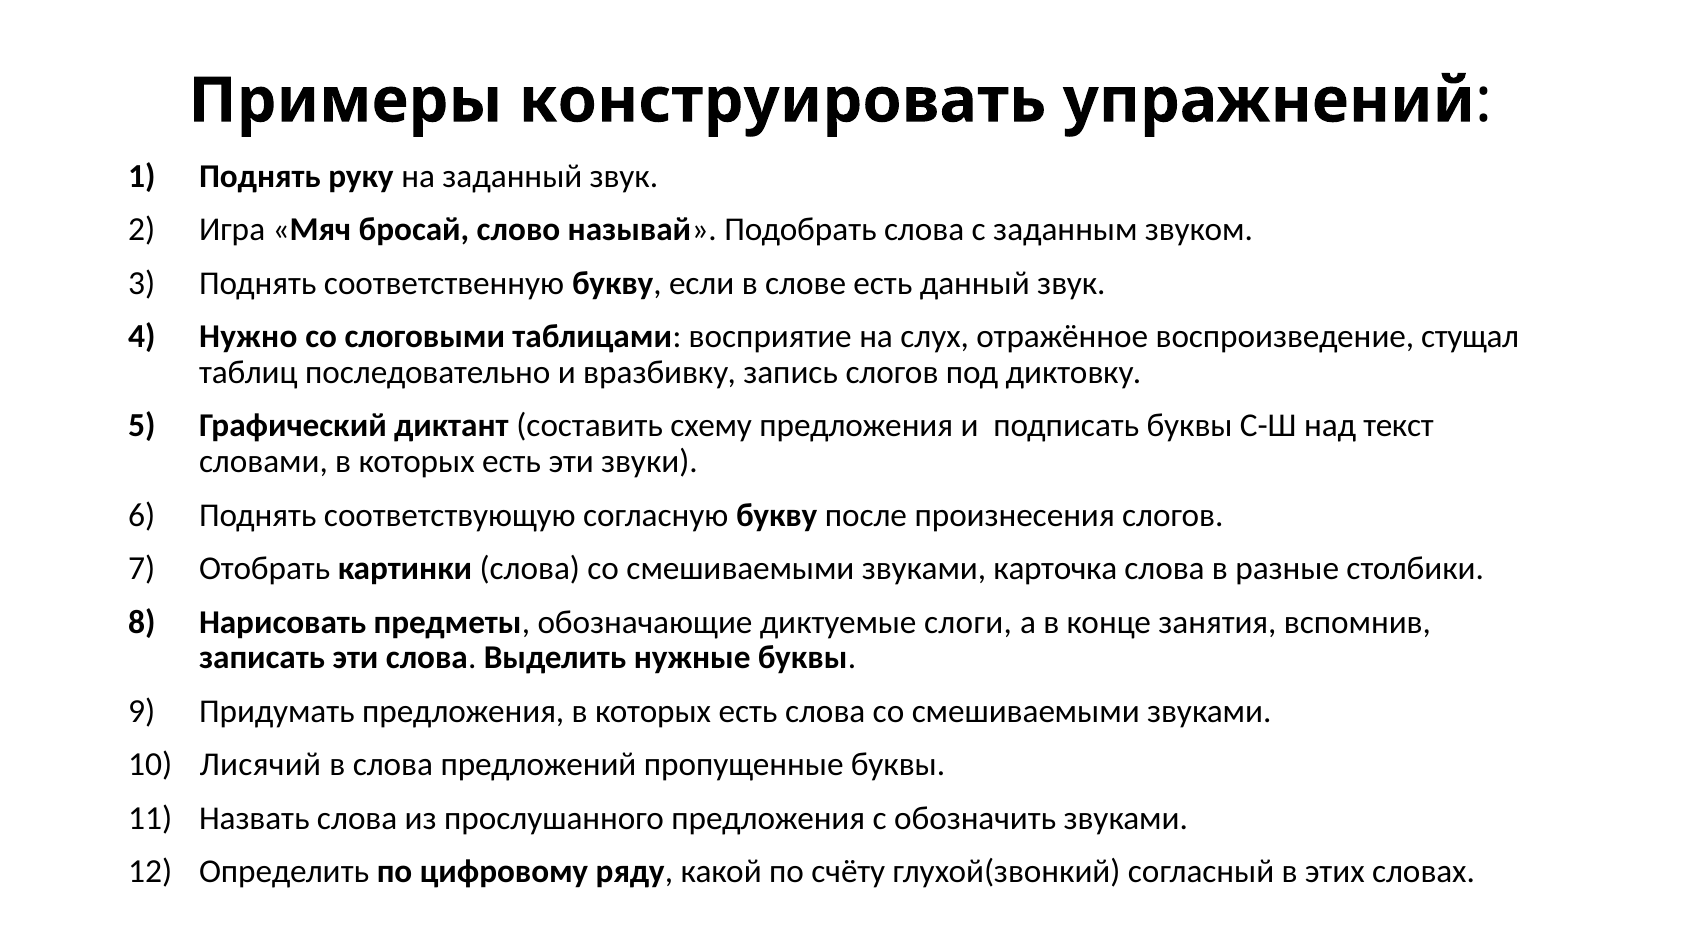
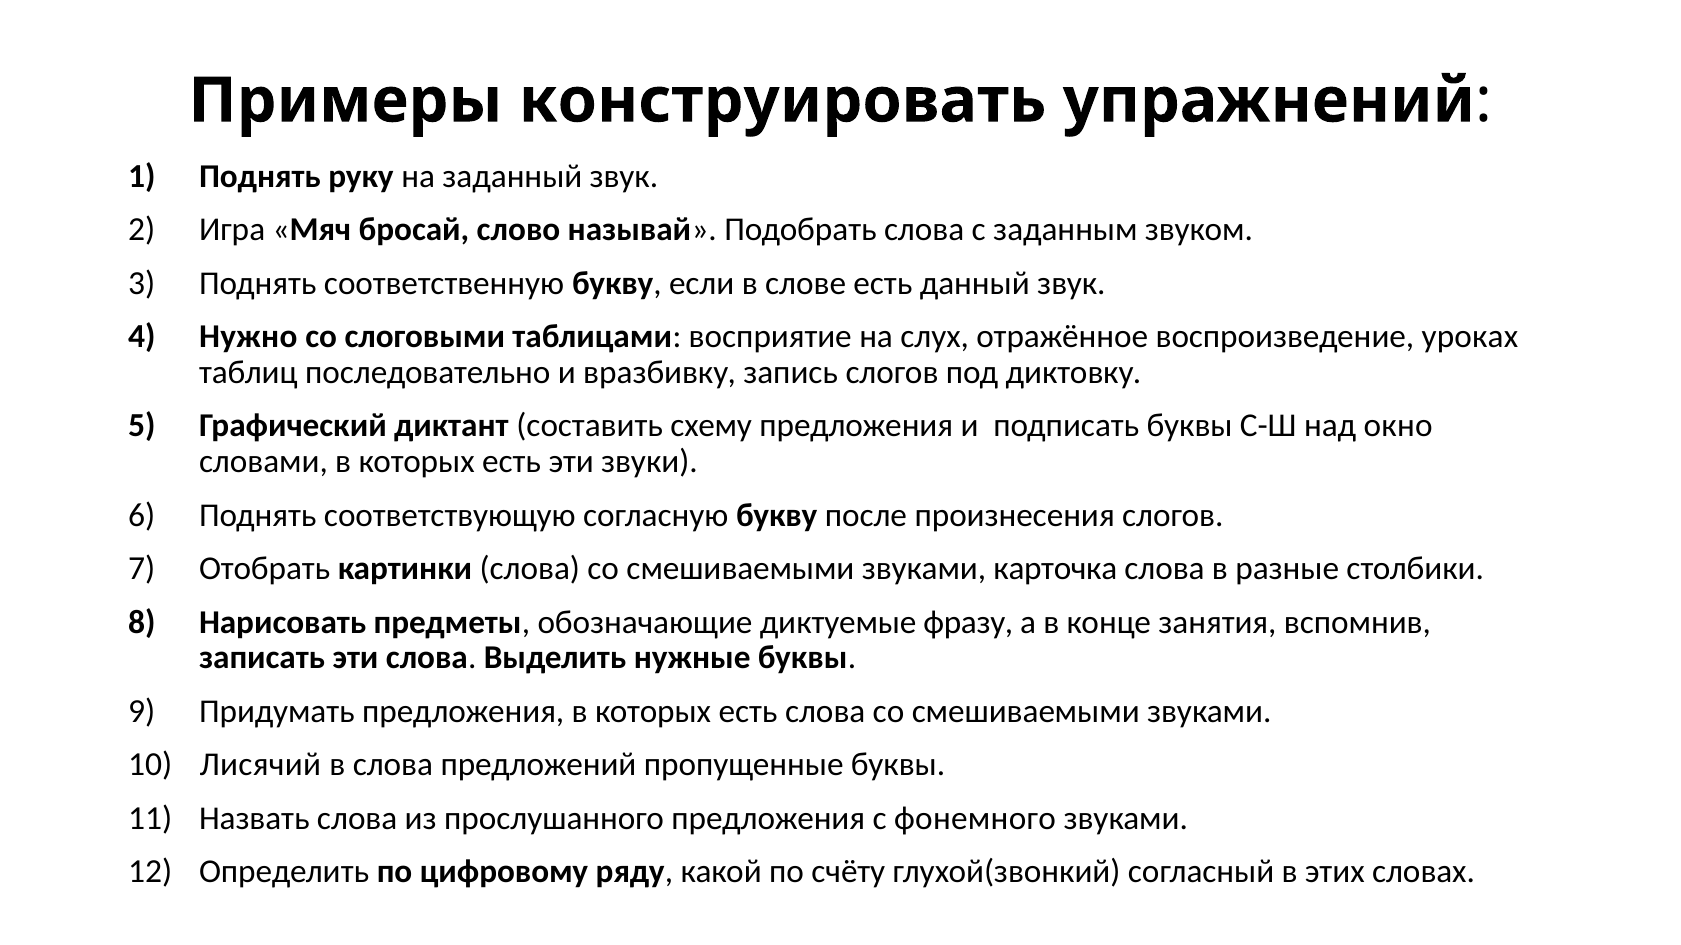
стущал: стущал -> уроках (1470, 337)
текст: текст -> окно (1398, 426)
слоги: слоги -> фразу (968, 622)
обозначить: обозначить -> фонемного (975, 819)
